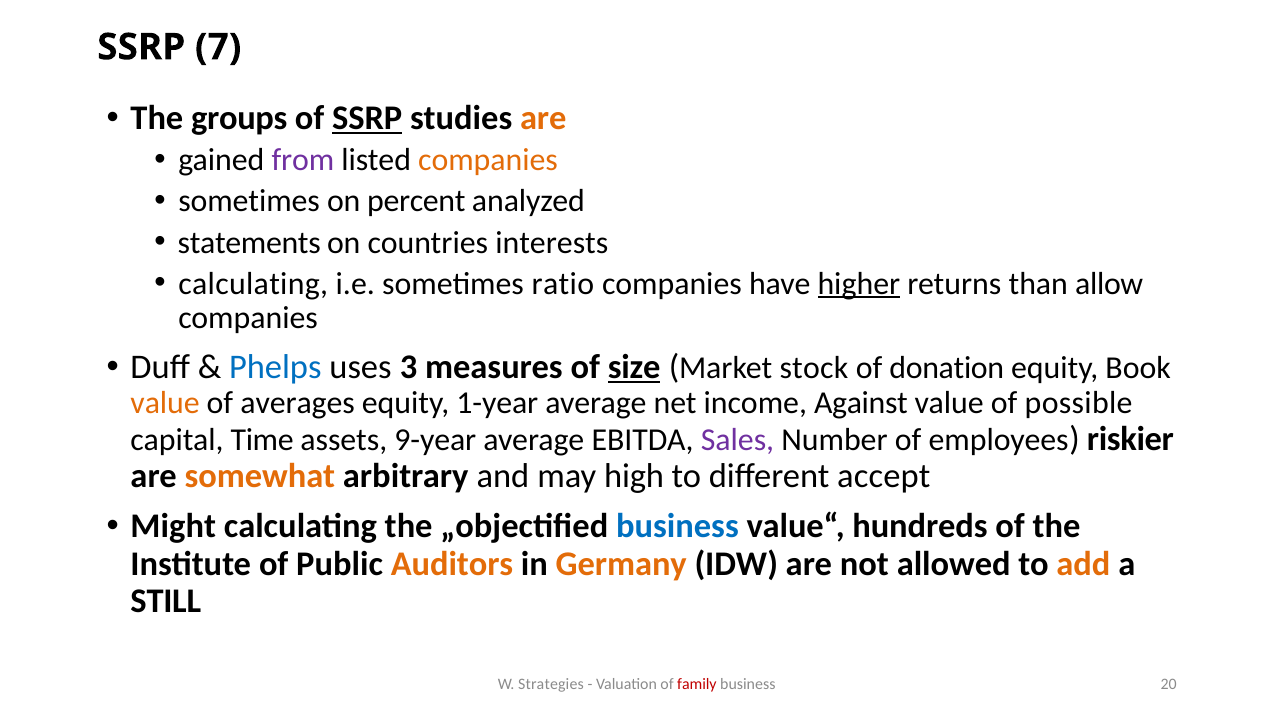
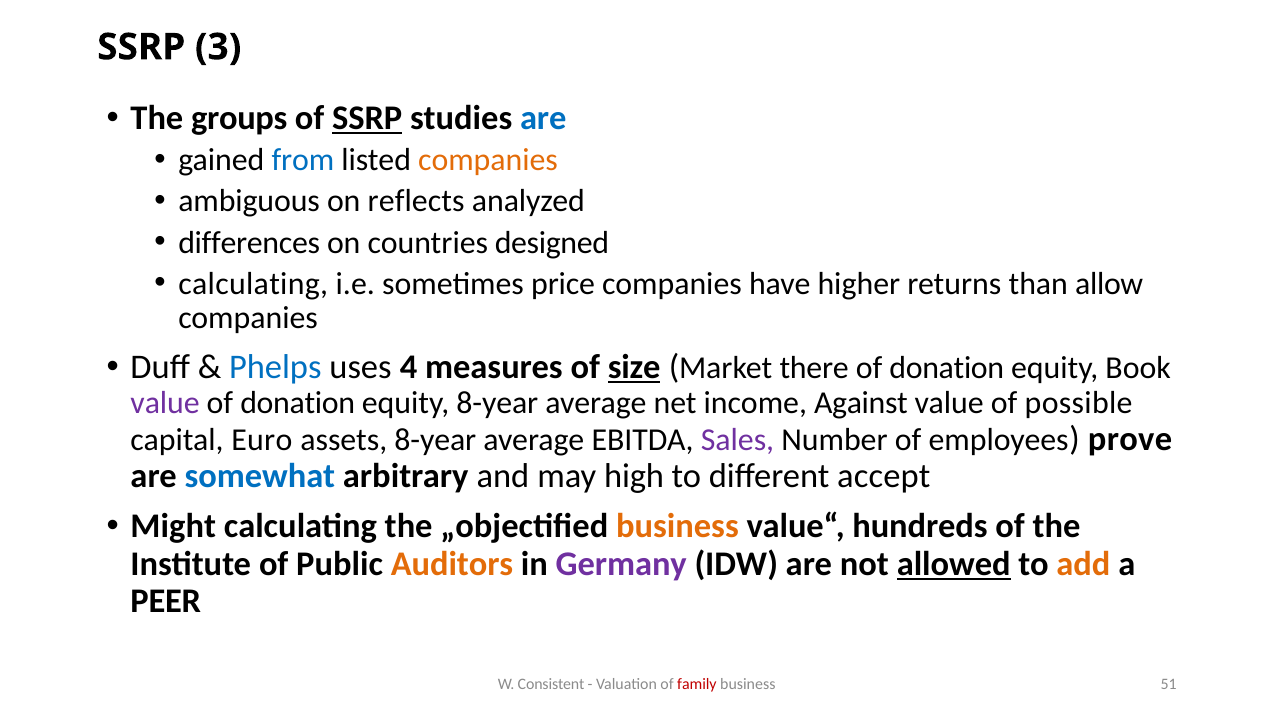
7: 7 -> 3 (218, 47)
are colour: orange -> blue (543, 118)
from colour: purple -> blue (303, 160)
sometimes: sometimes -> ambiguous (249, 201)
percent: percent -> reflects (416, 201)
statements: statements -> differences (249, 242)
interests: interests -> designed (552, 242)
ratio: ratio -> price (563, 283)
higher underline: present -> none (859, 283)
3: 3 -> 4 (409, 367)
stock: stock -> there (814, 368)
value colour: orange -> purple (165, 403)
averages: averages -> donation (298, 403)
equity 1-year: 1-year -> 8-year (497, 403)
Time: Time -> Euro (262, 439)
assets 9-year: 9-year -> 8-year (435, 439)
riskier: riskier -> prove (1130, 438)
somewhat colour: orange -> blue (260, 476)
business colour: blue -> orange (677, 526)
Germany colour: orange -> purple (621, 563)
allowed underline: none -> present (954, 563)
STILL: STILL -> PEER (166, 601)
Strategies: Strategies -> Consistent (551, 684)
20: 20 -> 51 (1169, 684)
